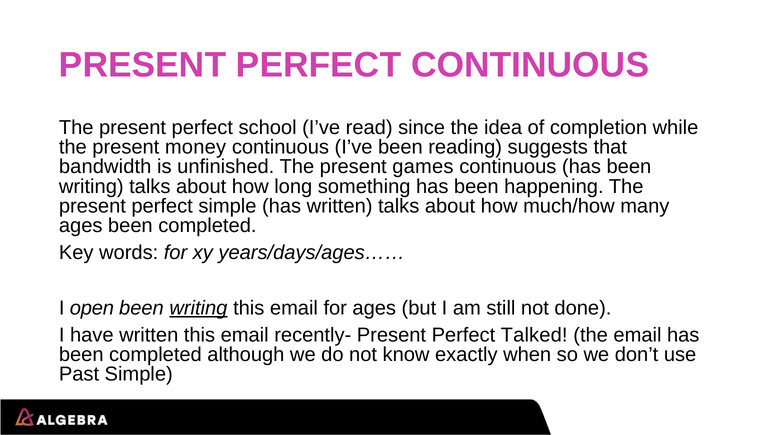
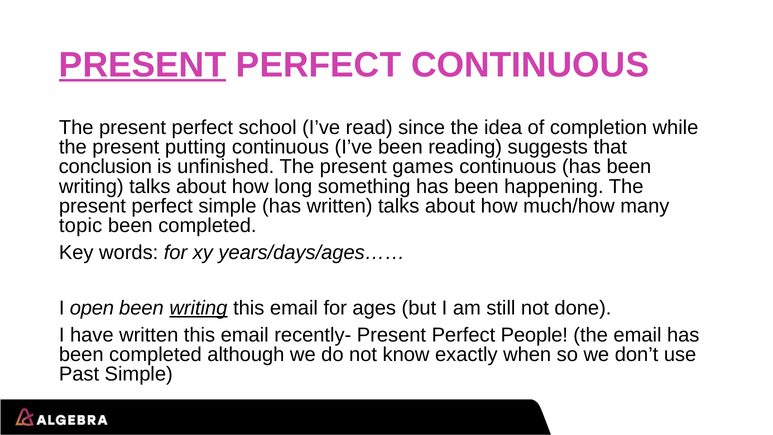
PRESENT underline: none -> present (143, 65)
money: money -> putting (196, 147)
bandwidth: bandwidth -> conclusion (105, 167)
ages: ages -> topic (81, 225)
Talked: Talked -> People (534, 335)
